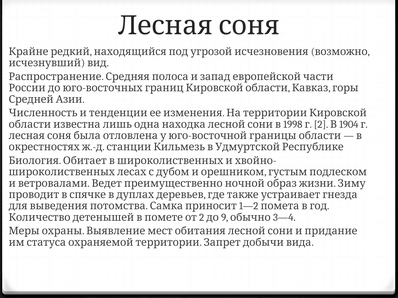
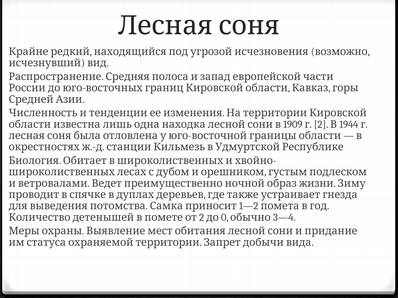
1998: 1998 -> 1909 (293, 125)
1904: 1904 -> 1944 (349, 125)
9: 9 -> 0 (225, 218)
